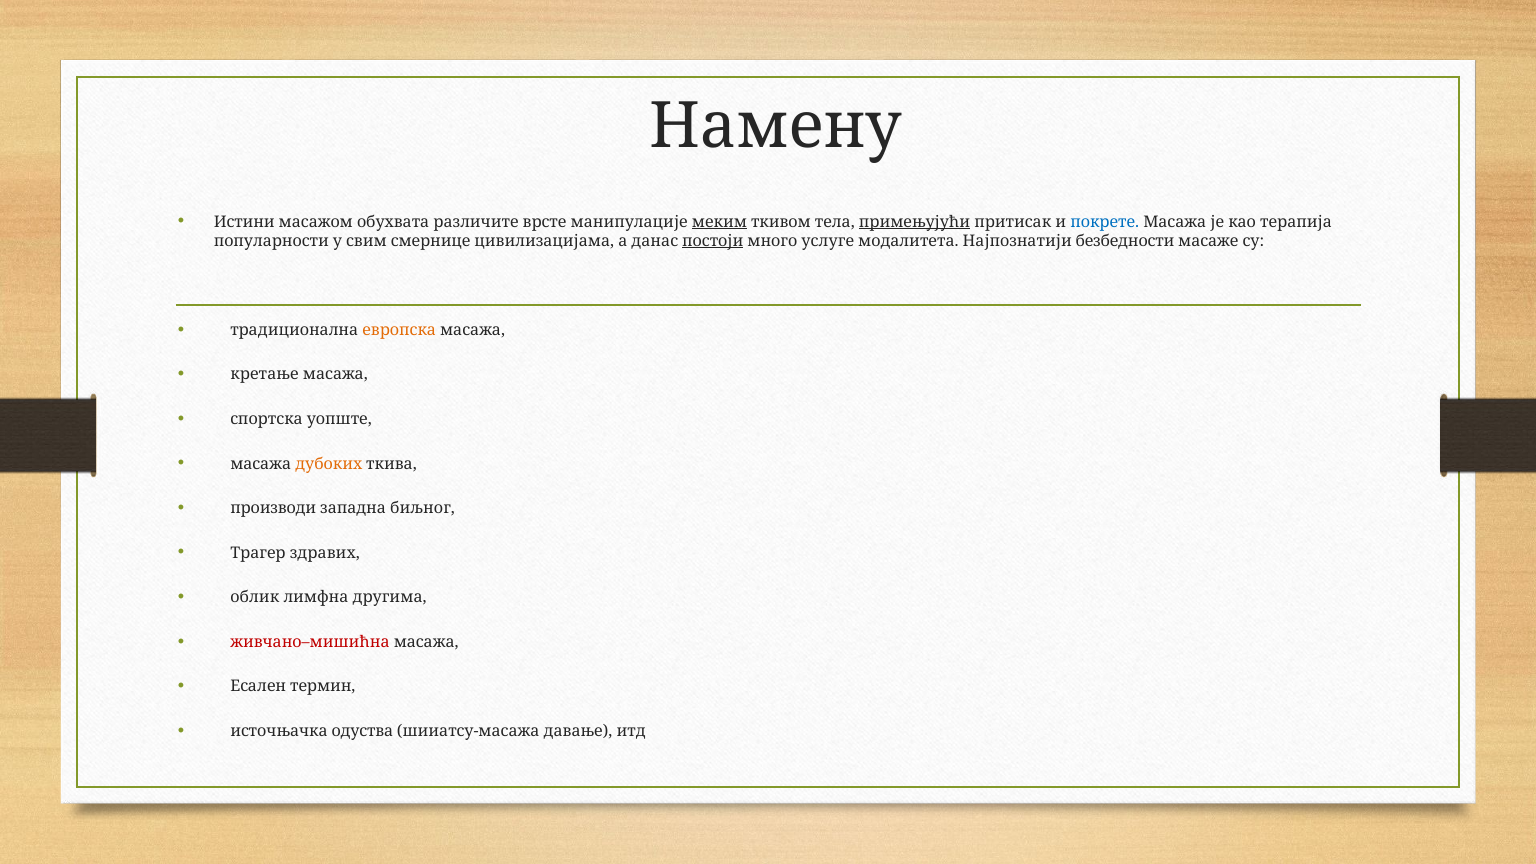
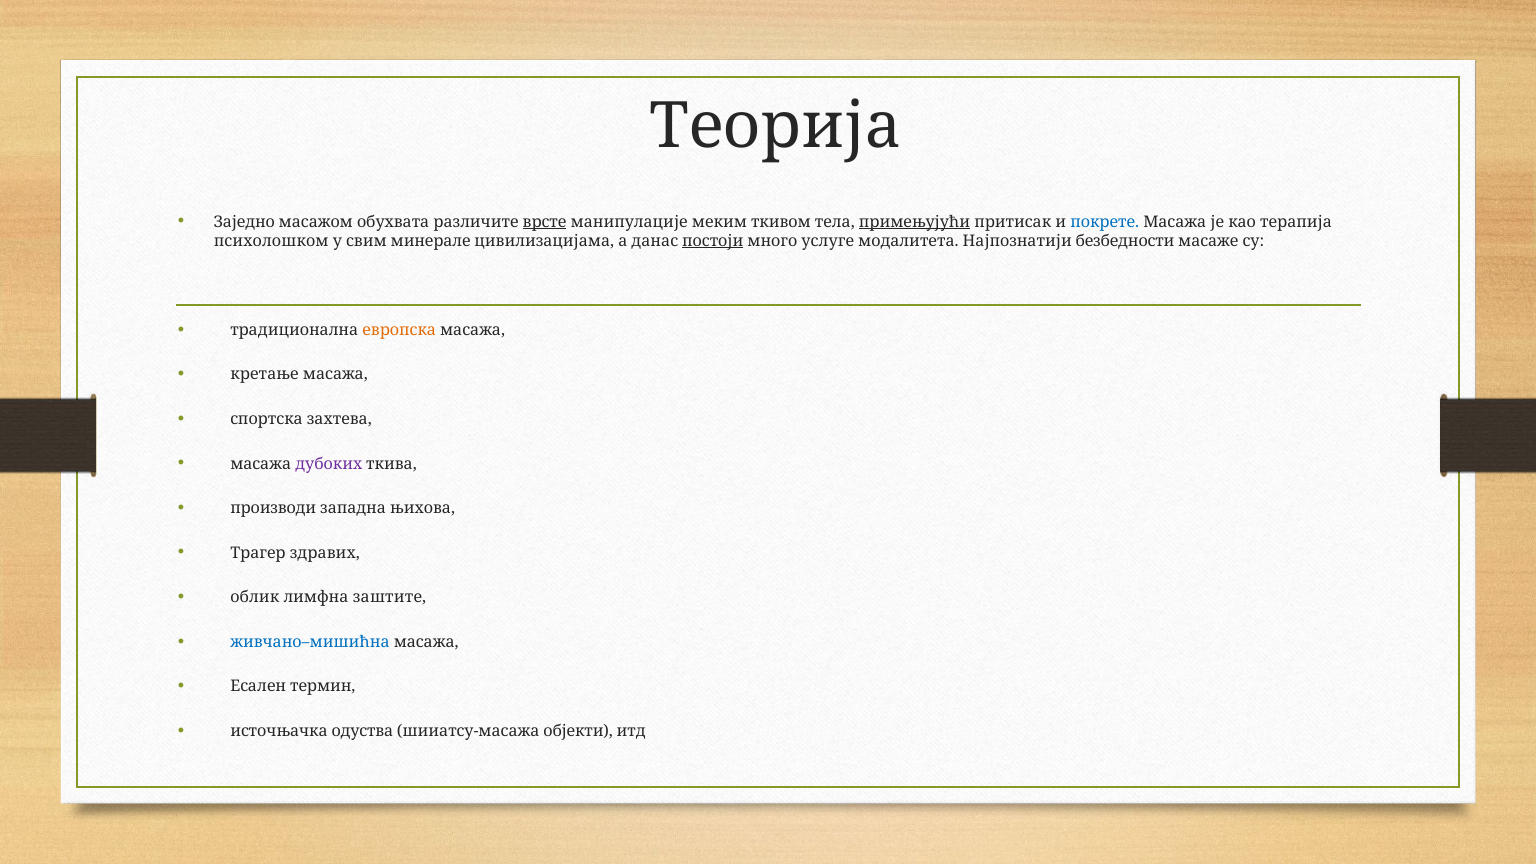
Намену: Намену -> Теорија (776, 126)
Истини: Истини -> Заједно (244, 222)
врсте underline: none -> present (545, 222)
меким underline: present -> none (719, 222)
популарности: популарности -> психолошком (271, 241)
смернице: смернице -> минерале (431, 241)
уопште: уопште -> захтева (339, 419)
дубоких colour: orange -> purple (329, 464)
биљног: биљног -> њихова (423, 508)
другима: другима -> заштите (390, 597)
живчано–мишићна colour: red -> blue (310, 642)
давање: давање -> објекти (578, 731)
